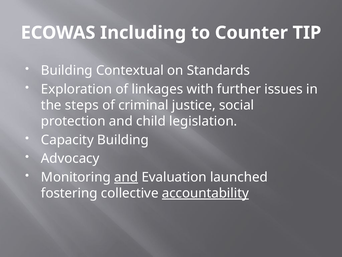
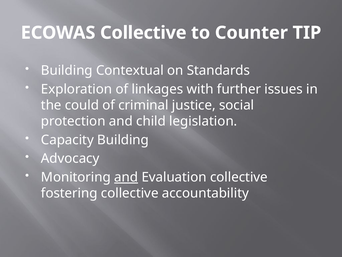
ECOWAS Including: Including -> Collective (143, 33)
steps: steps -> could (82, 105)
Evaluation launched: launched -> collective (239, 177)
accountability underline: present -> none (205, 193)
